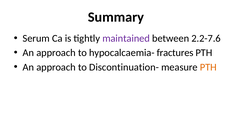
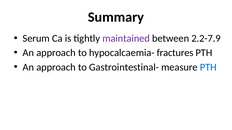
2.2-7.6: 2.2-7.6 -> 2.2-7.9 (206, 39)
Discontinuation-: Discontinuation- -> Gastrointestinal- (124, 67)
PTH colour: orange -> blue (208, 67)
